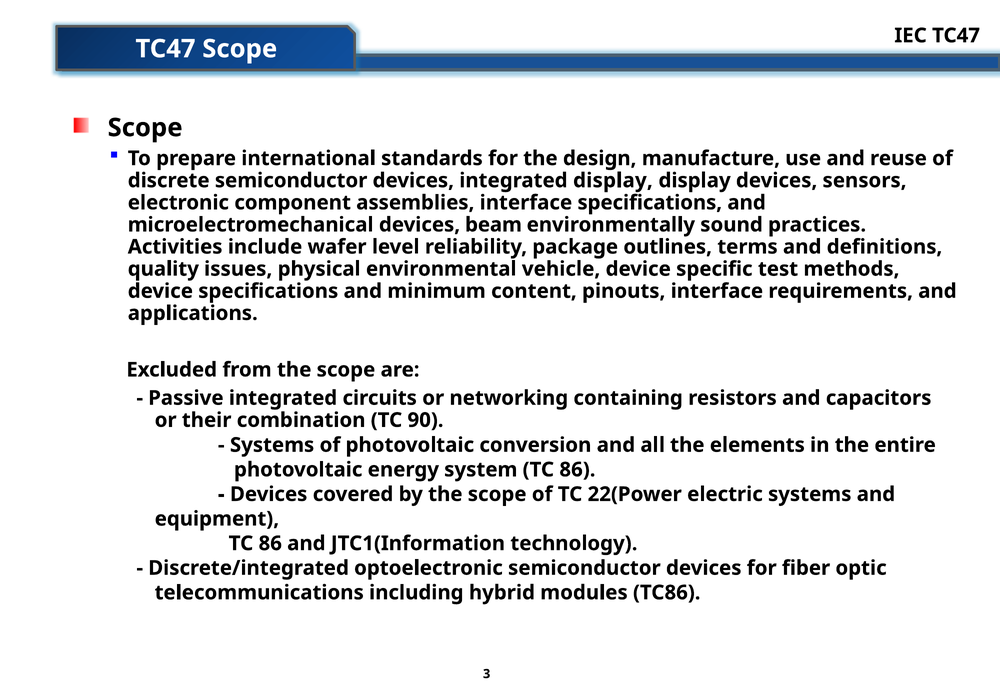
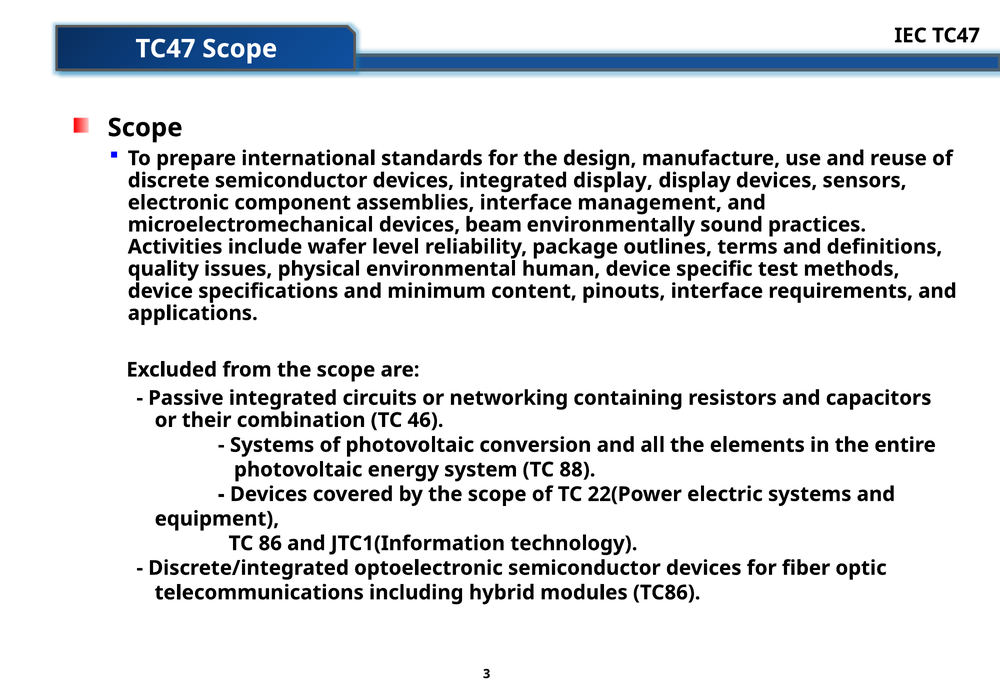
interface specifications: specifications -> management (650, 203)
vehicle: vehicle -> human (561, 269)
90: 90 -> 46 (426, 420)
system TC 86: 86 -> 88 (577, 470)
